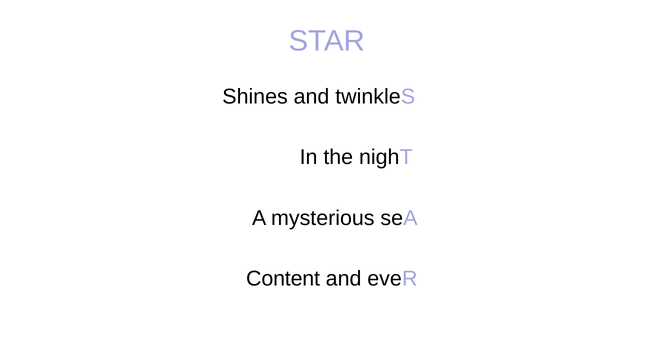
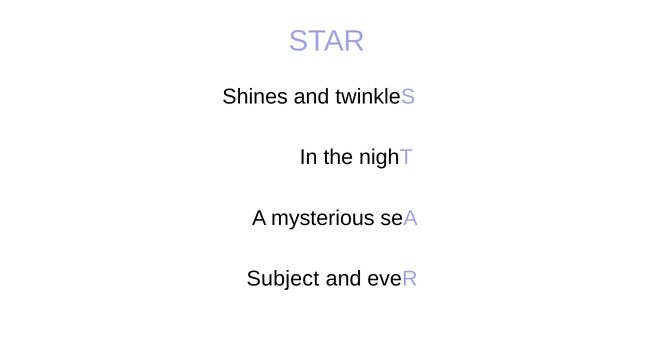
Content: Content -> Subject (283, 279)
